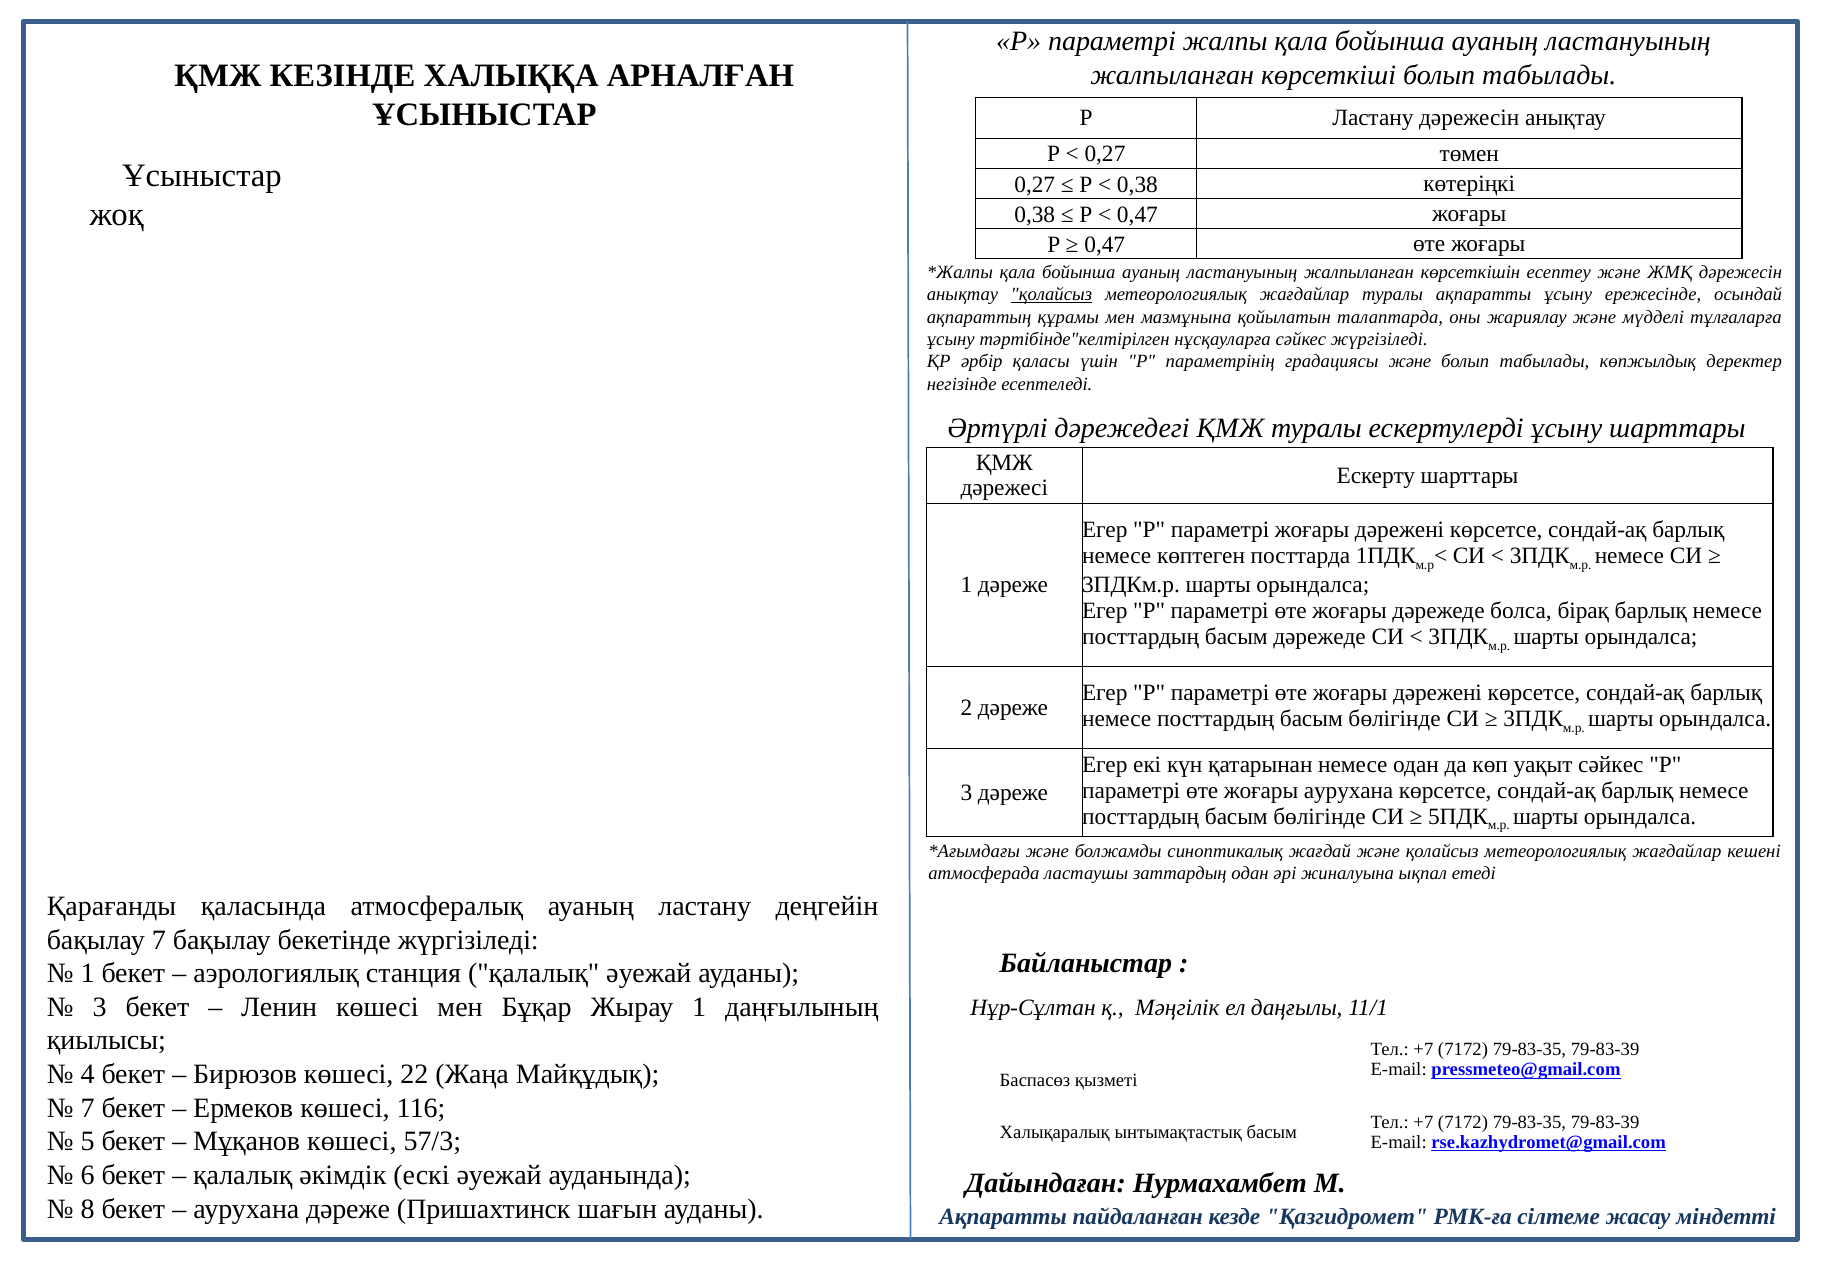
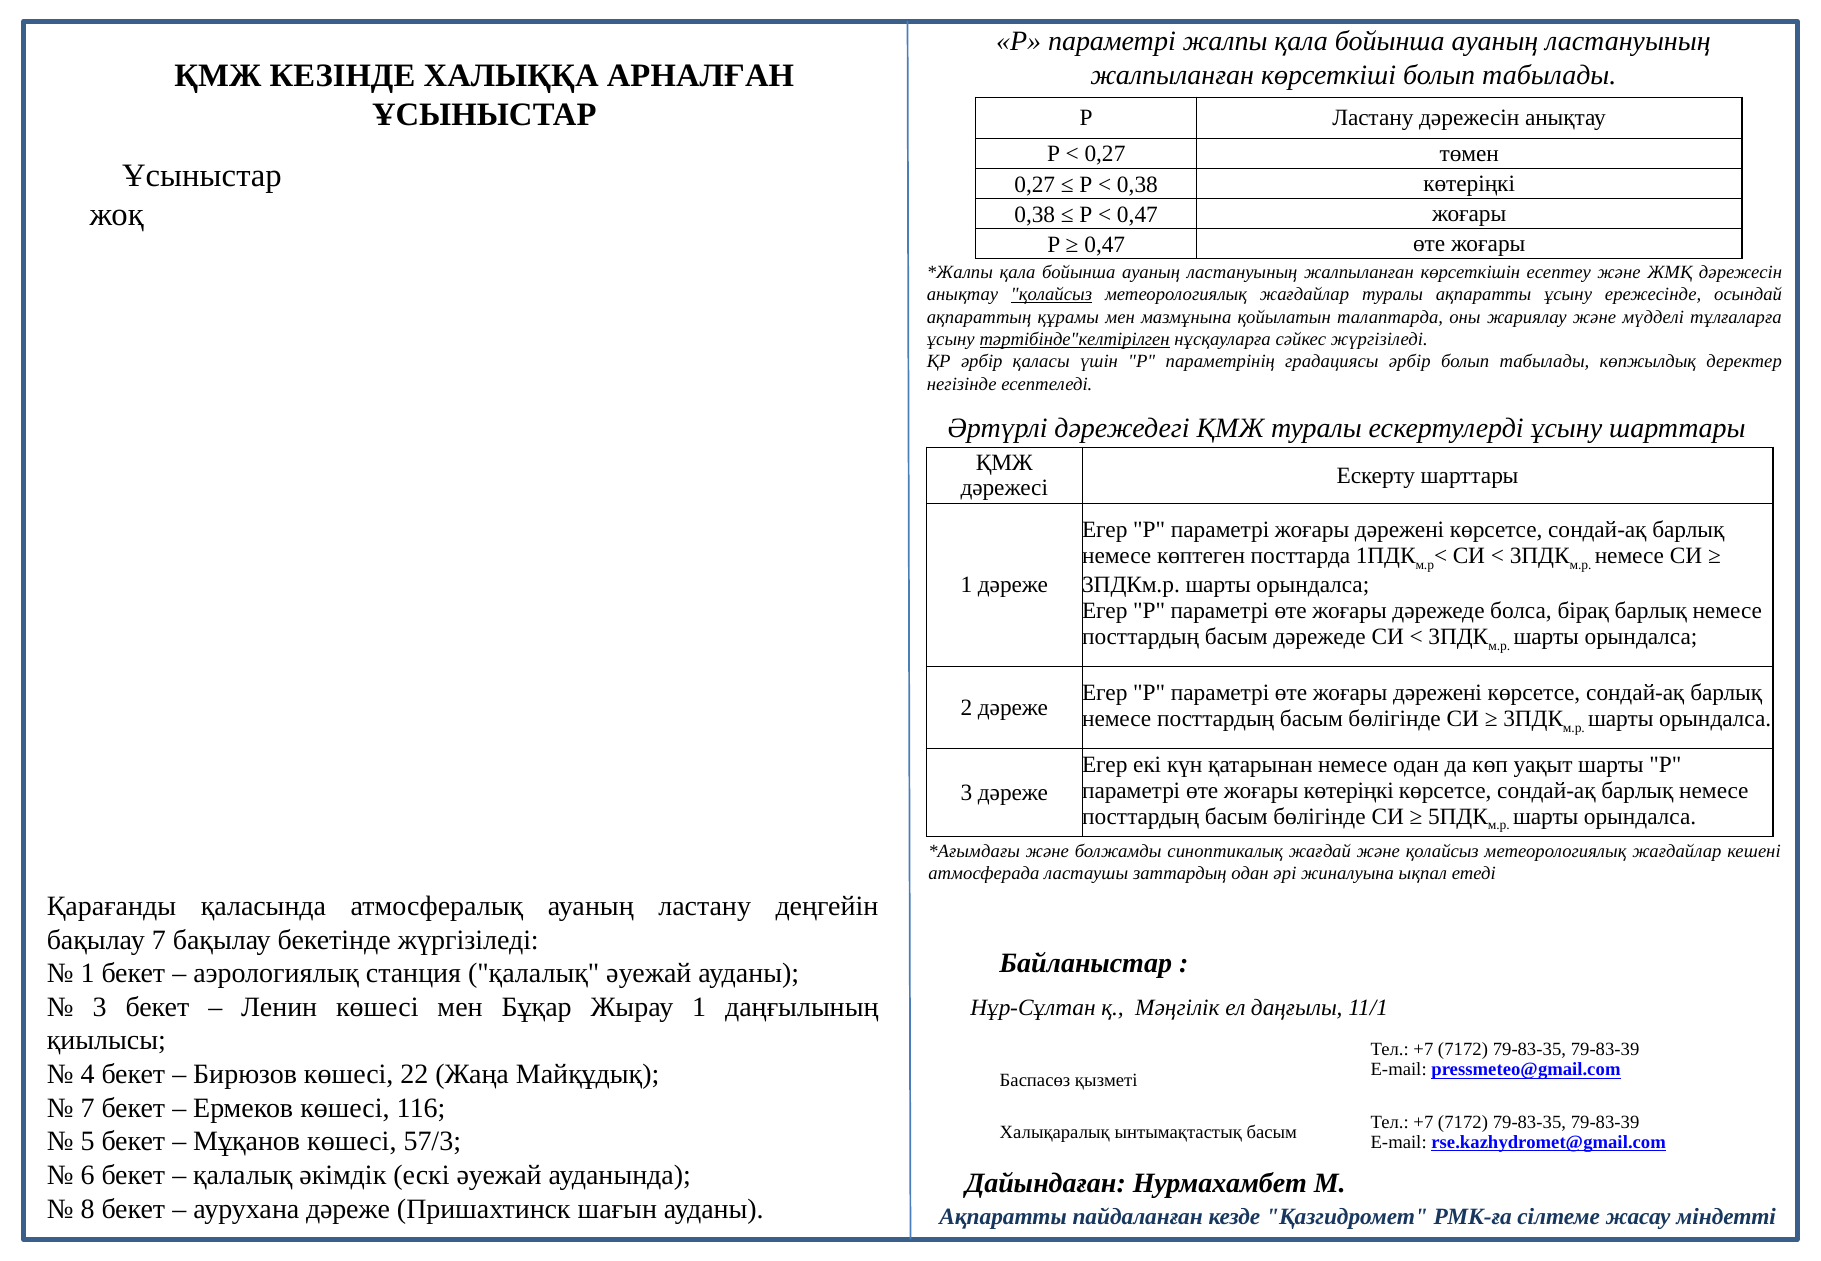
тәртібінде"келтірілген underline: none -> present (1075, 339)
градациясы және: және -> әрбір (1410, 362)
уақыт сәйкес: сәйкес -> шарты (1611, 765)
жоғары аурухана: аурухана -> көтеріңкі (1349, 790)
